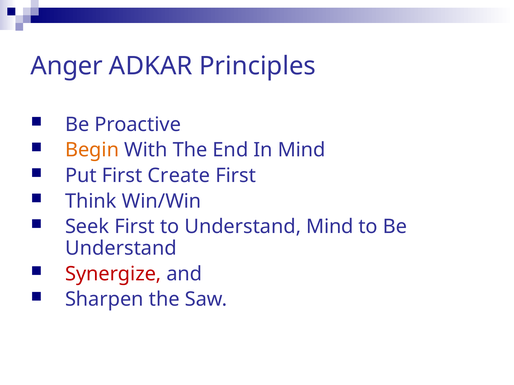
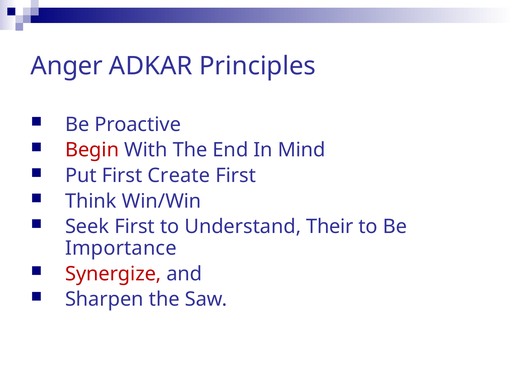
Begin colour: orange -> red (92, 150)
Understand Mind: Mind -> Their (330, 227)
Understand: Understand -> Importance (121, 249)
